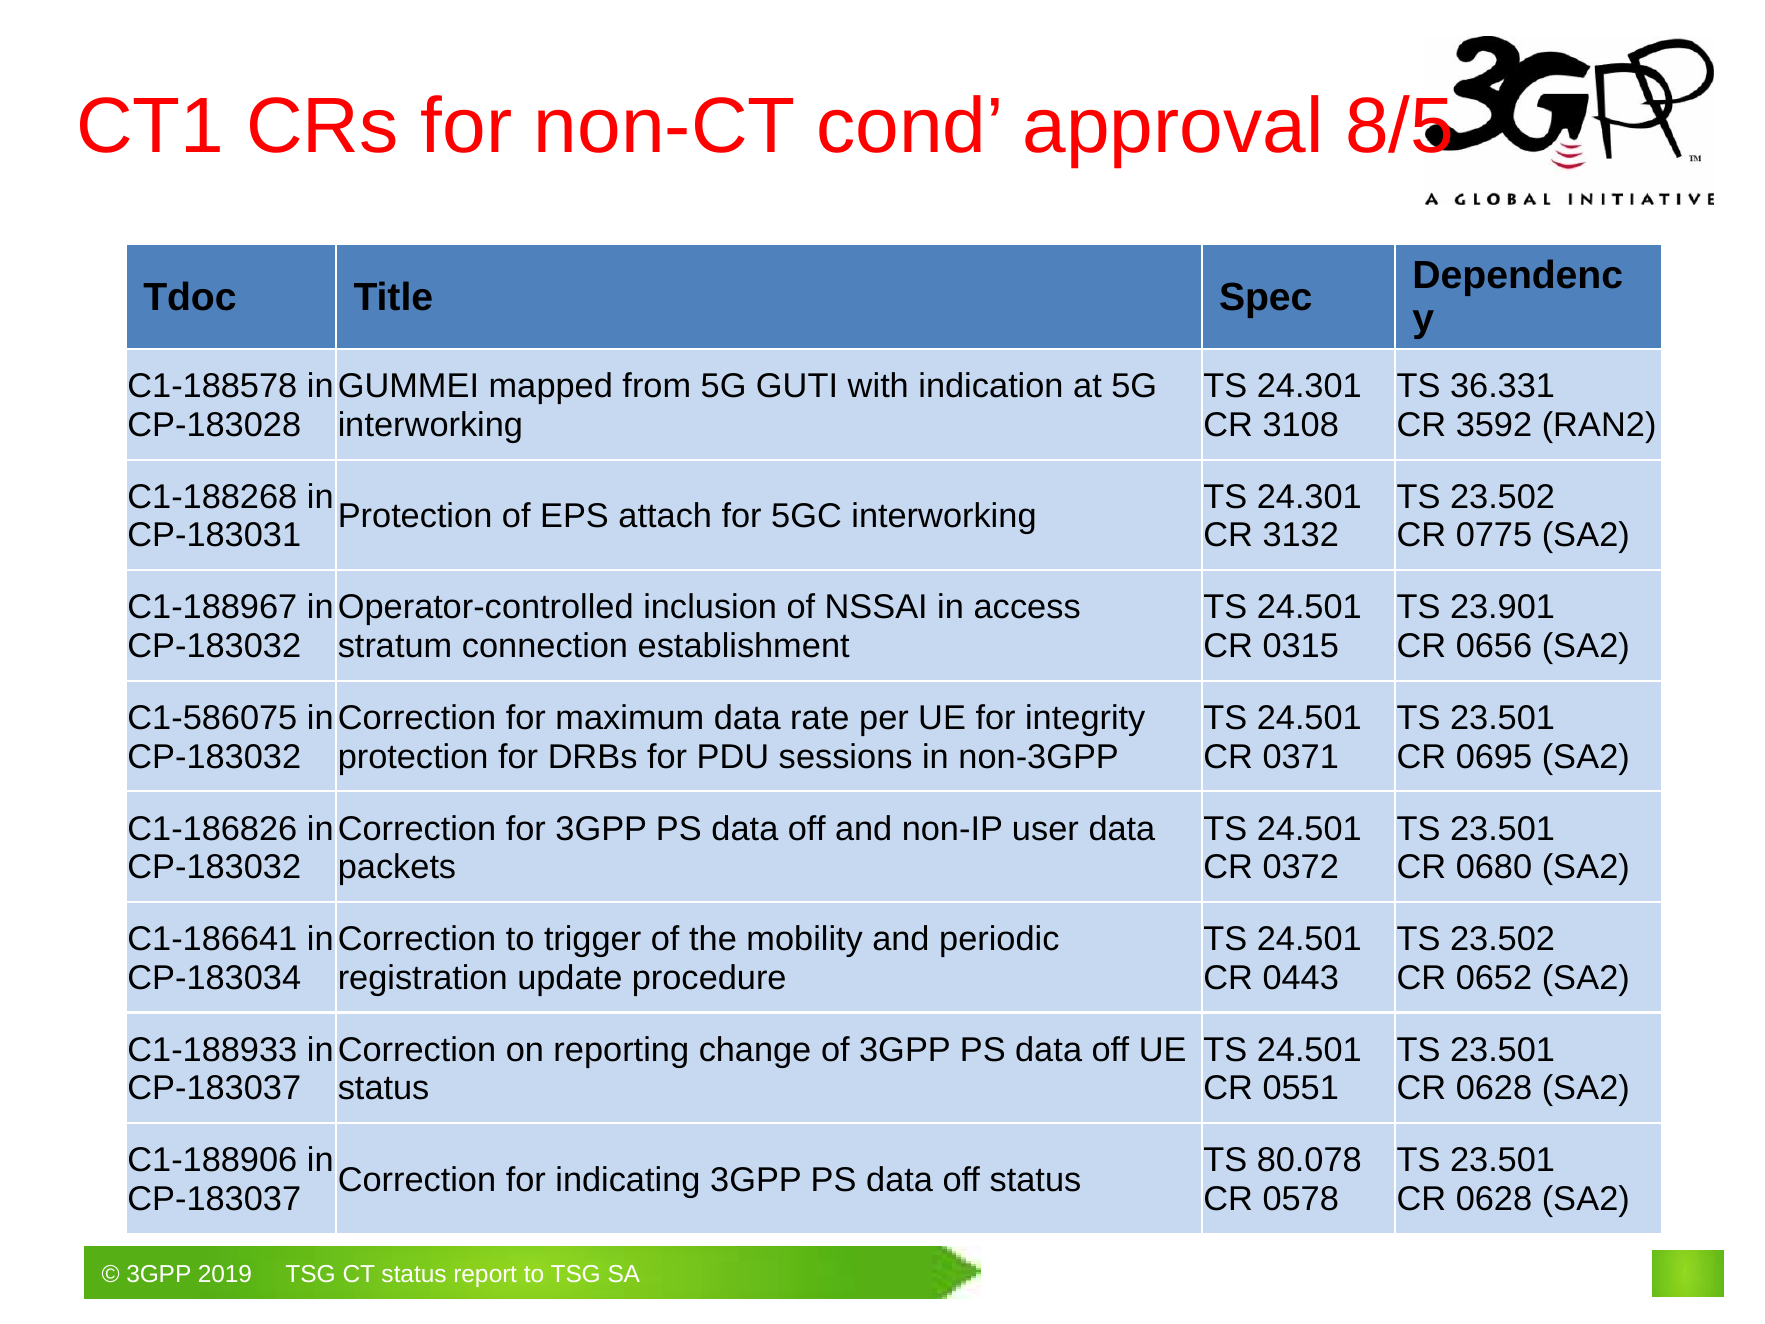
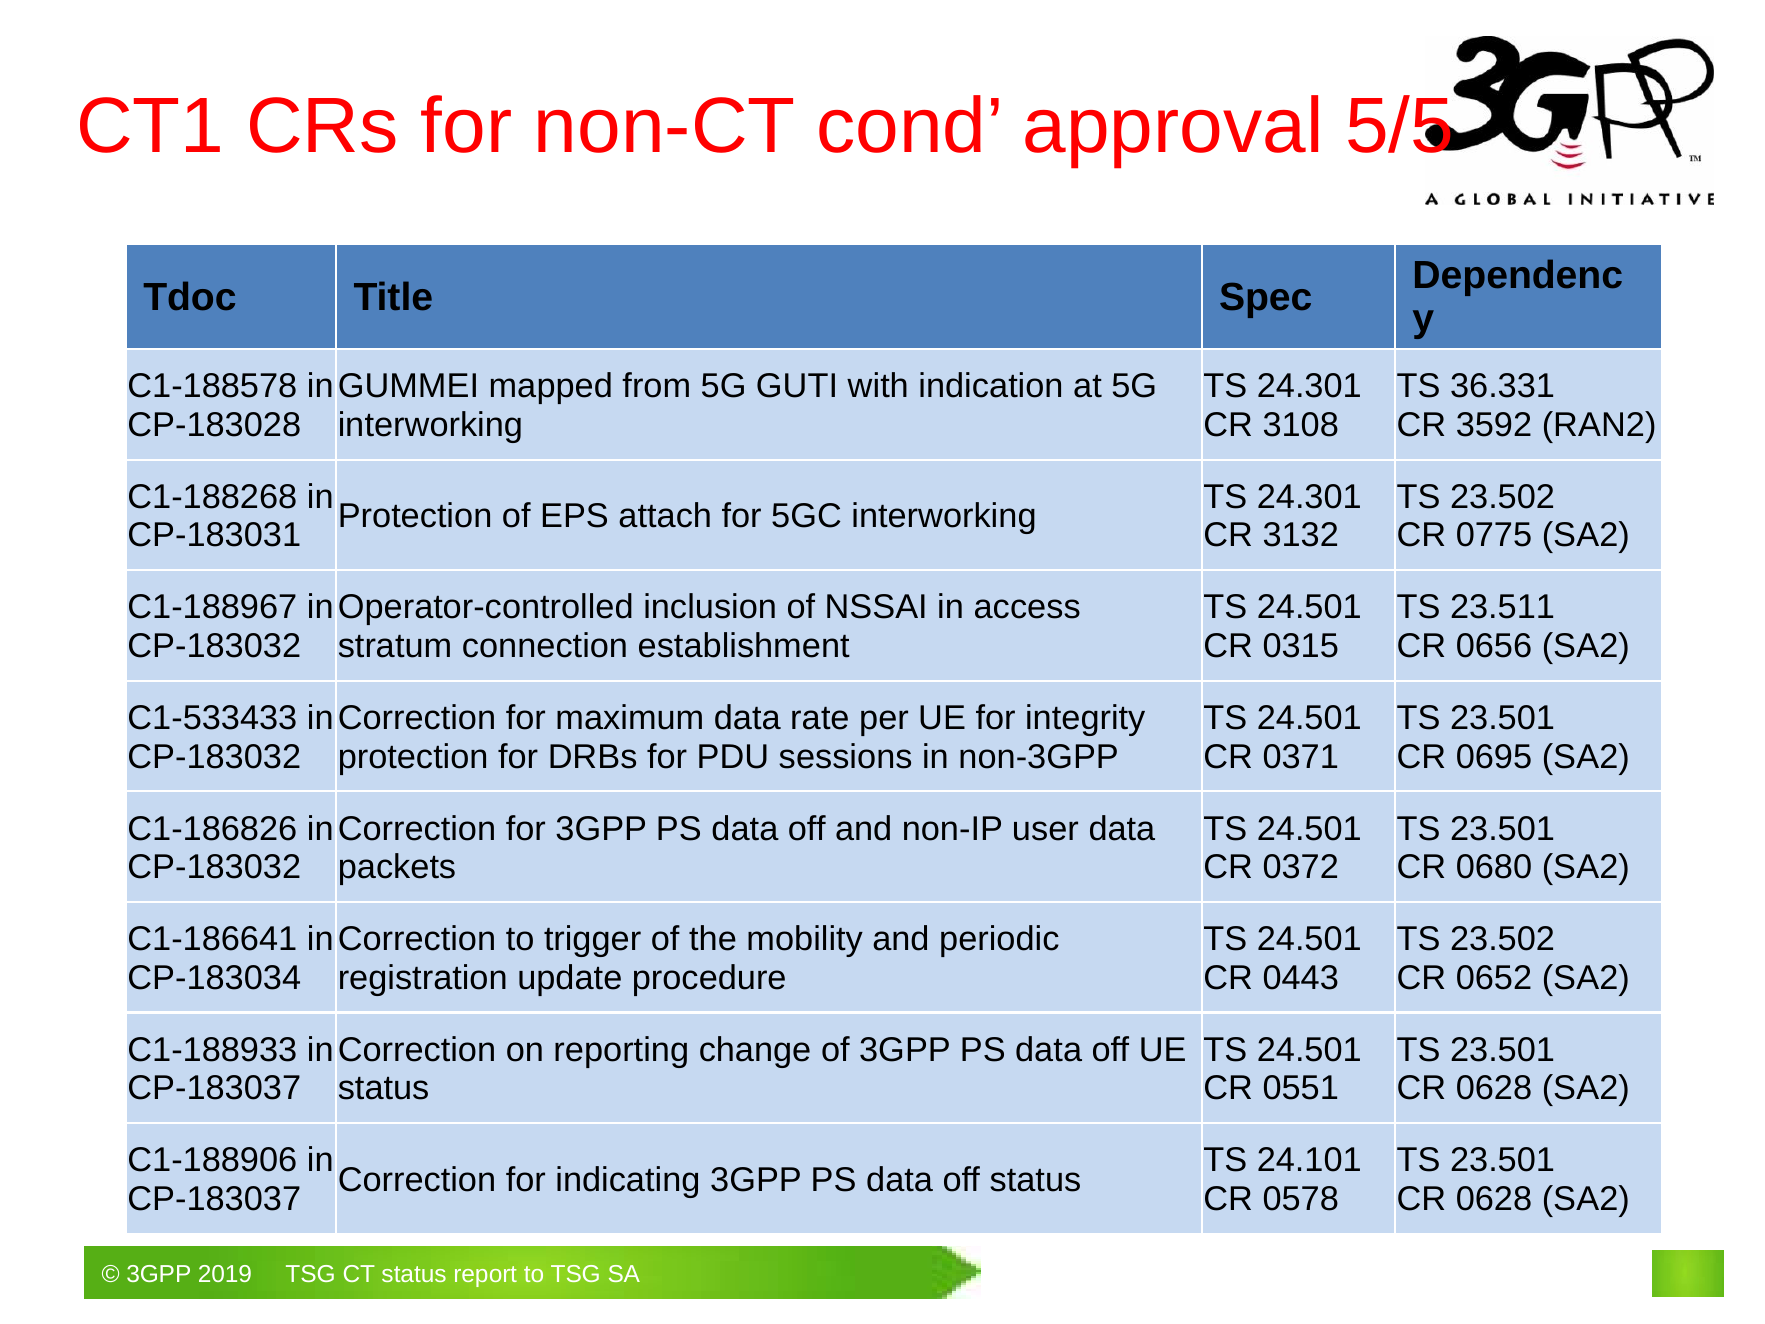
8/5: 8/5 -> 5/5 (1400, 126)
23.901: 23.901 -> 23.511 (1503, 608)
C1-586075: C1-586075 -> C1-533433 (212, 718)
80.078: 80.078 -> 24.101 (1309, 1160)
